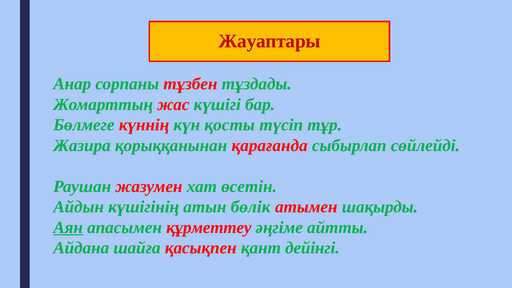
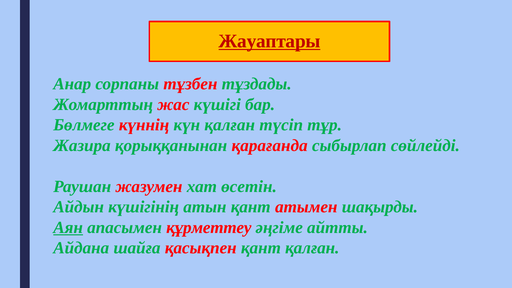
Жауаптары underline: none -> present (270, 41)
күн қосты: қосты -> қалған (230, 125)
атын бөлік: бөлік -> қант (251, 207)
қант дейінгі: дейінгі -> қалған (312, 248)
